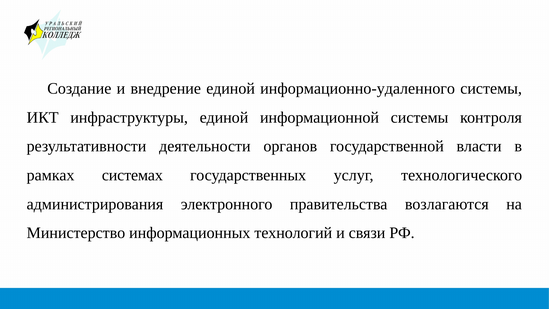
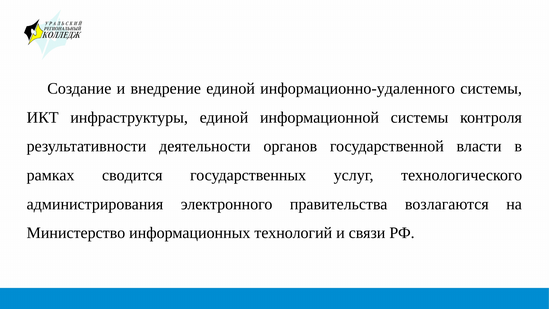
системах: системах -> сводится (132, 175)
